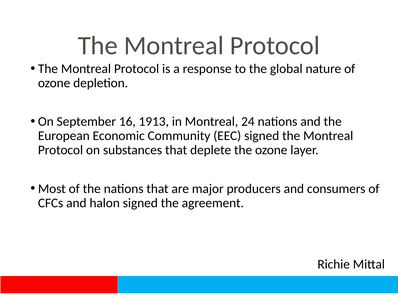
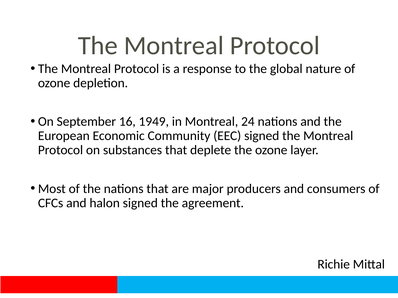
1913: 1913 -> 1949 (154, 122)
